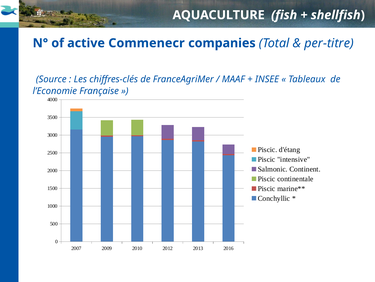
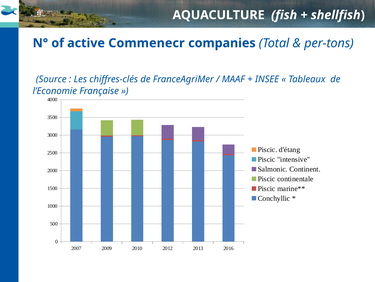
per-titre: per-titre -> per-tons (329, 43)
